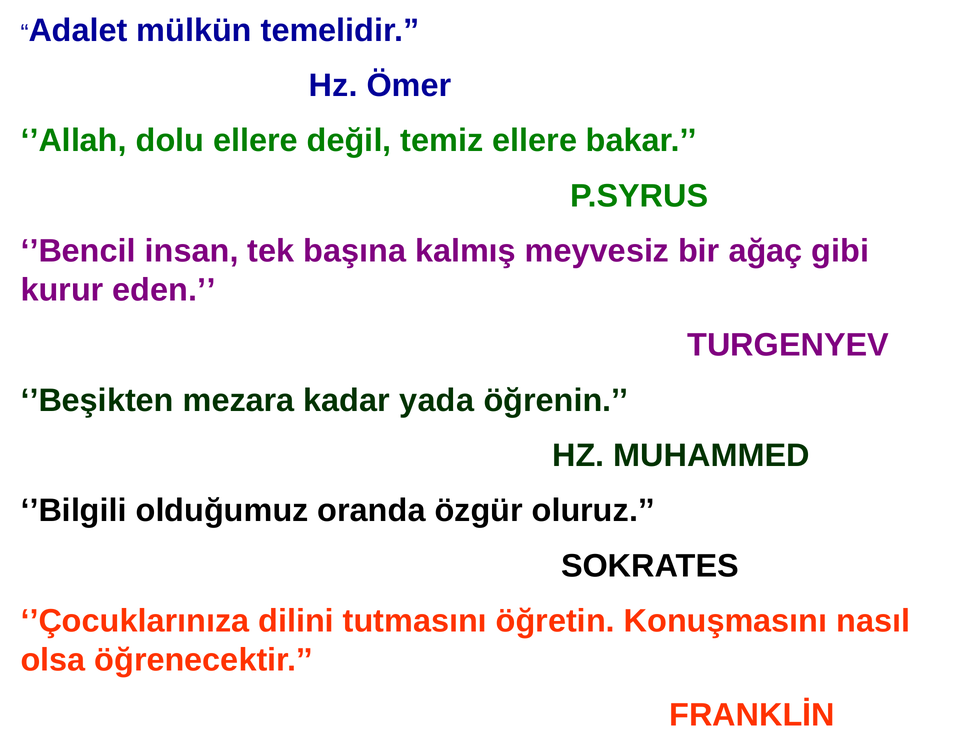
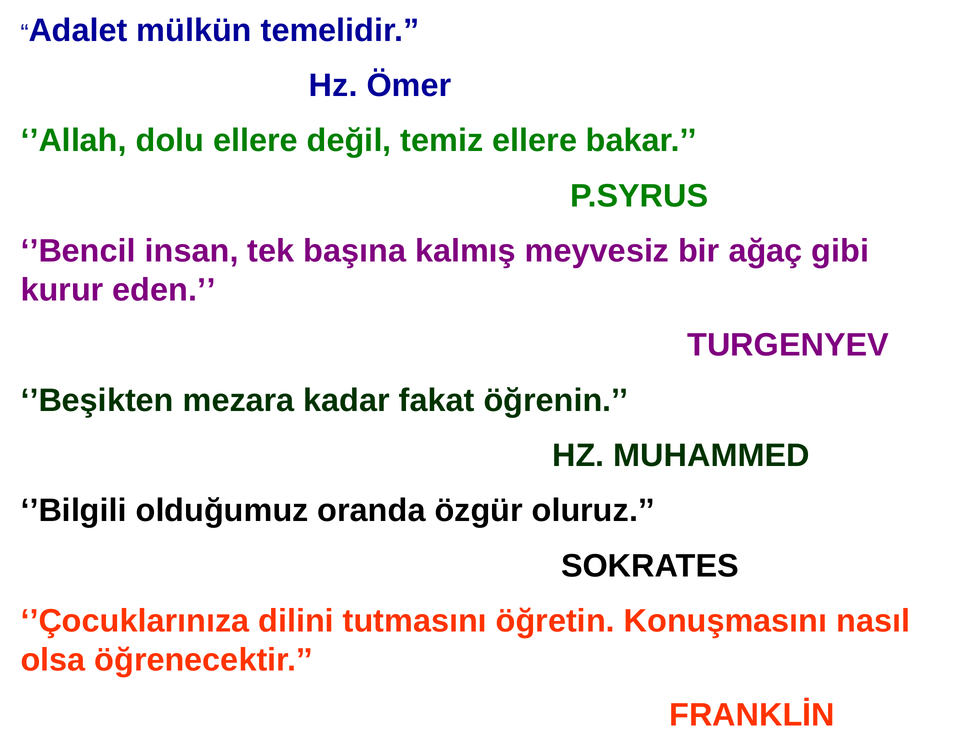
yada: yada -> fakat (437, 400)
